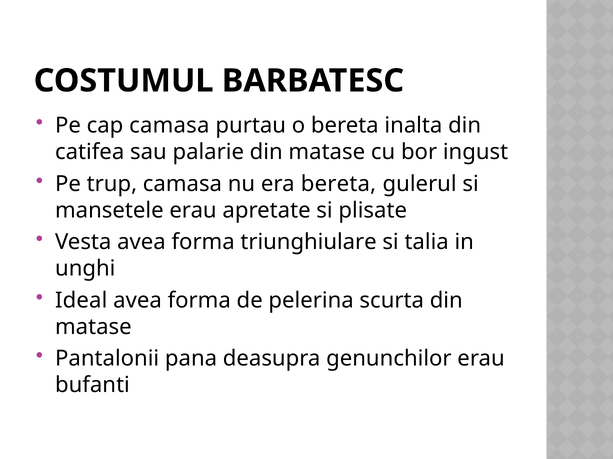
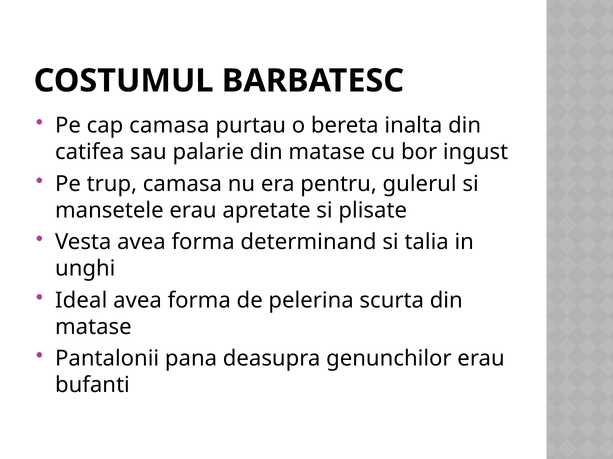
era bereta: bereta -> pentru (339, 184)
triunghiulare: triunghiulare -> determinand (309, 243)
